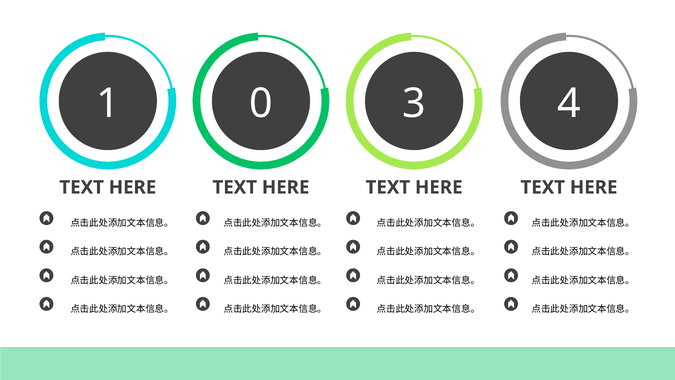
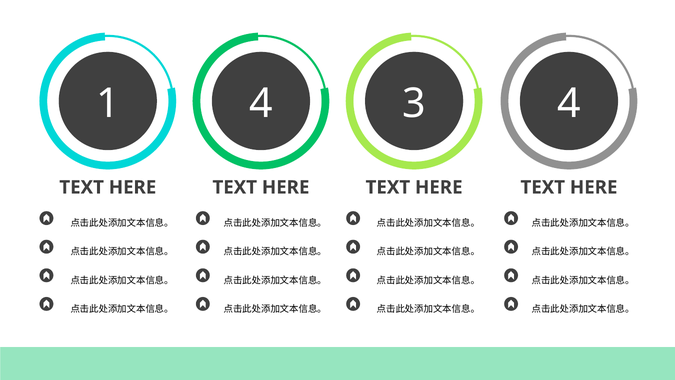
1 0: 0 -> 4 (261, 104)
